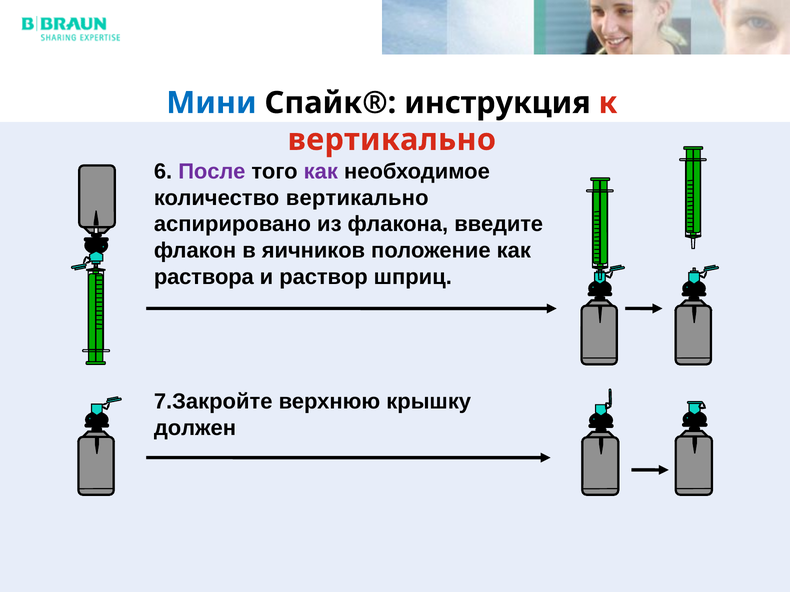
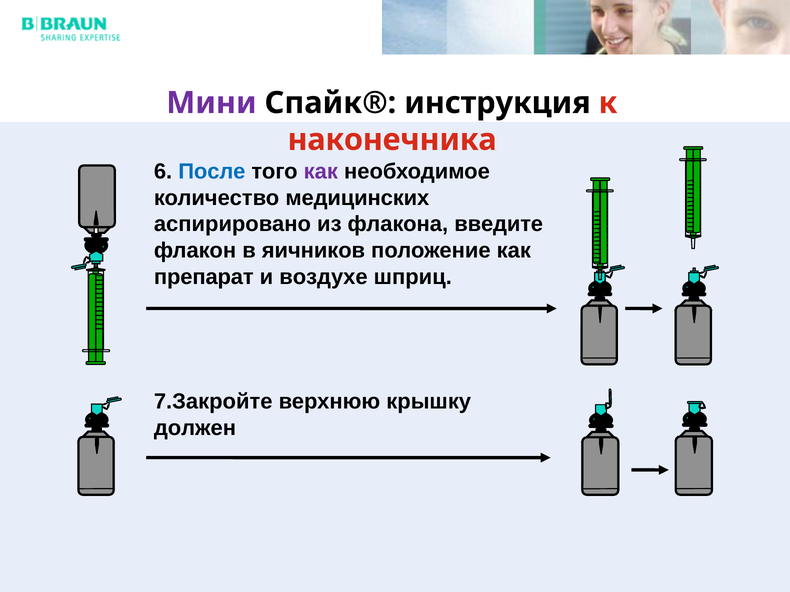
Мини colour: blue -> purple (211, 103)
вертикально: вертикально -> наконечника (392, 140)
После colour: purple -> blue (212, 172)
количество вертикально: вертикально -> медицинских (357, 198)
раствора: раствора -> препарат (204, 277)
раствор: раствор -> воздухе (323, 277)
